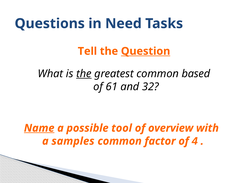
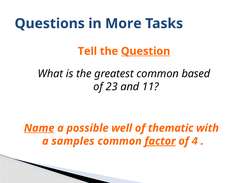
Need: Need -> More (123, 24)
the underline: present -> none (84, 74)
61: 61 -> 23 (112, 87)
32: 32 -> 11 (150, 87)
tool: tool -> well (122, 128)
overview: overview -> thematic (171, 128)
factor underline: none -> present (160, 141)
